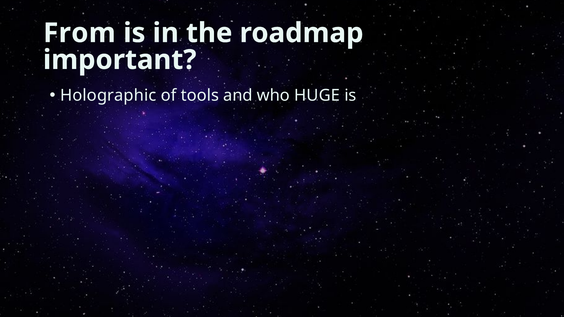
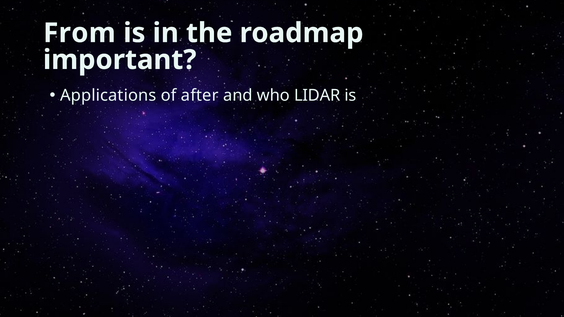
Holographic: Holographic -> Applications (108, 95)
tools: tools -> after (200, 95)
HUGE: HUGE -> LIDAR (317, 95)
